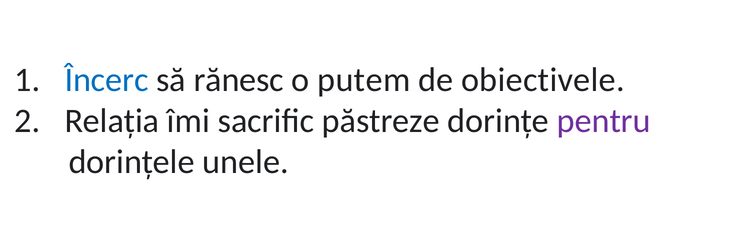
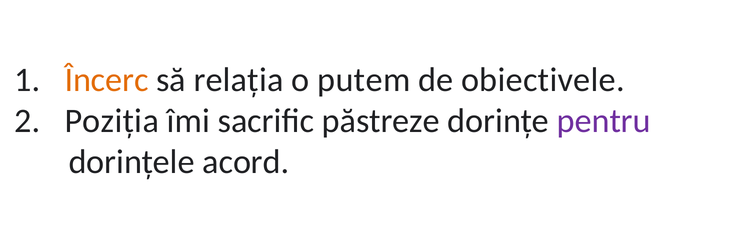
Încerc colour: blue -> orange (107, 80)
rănesc: rănesc -> relația (239, 80)
Relația: Relația -> Poziția (112, 121)
unele: unele -> acord (246, 162)
